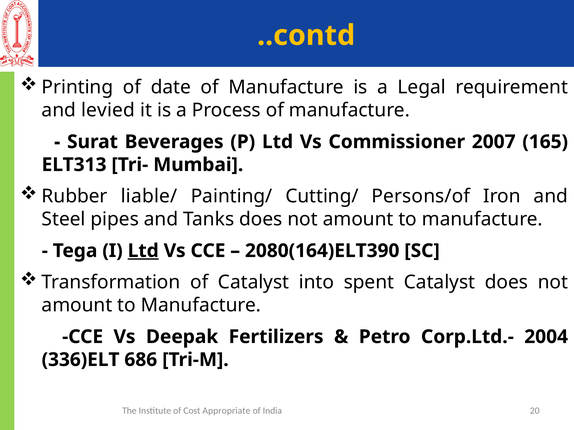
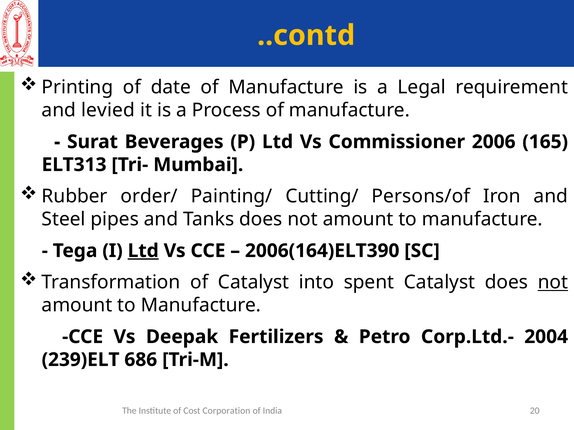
2007: 2007 -> 2006 (494, 142)
liable/: liable/ -> order/ (149, 197)
2080(164)ELT390: 2080(164)ELT390 -> 2006(164)ELT390 (322, 251)
not underline: none -> present (553, 283)
336)ELT: 336)ELT -> 239)ELT (81, 360)
Appropriate: Appropriate -> Corporation (226, 411)
